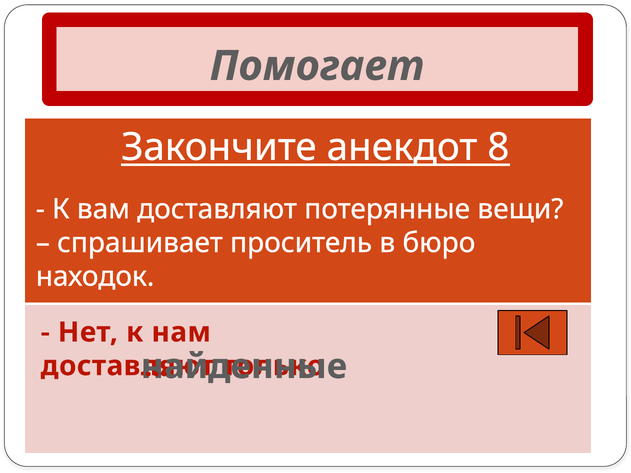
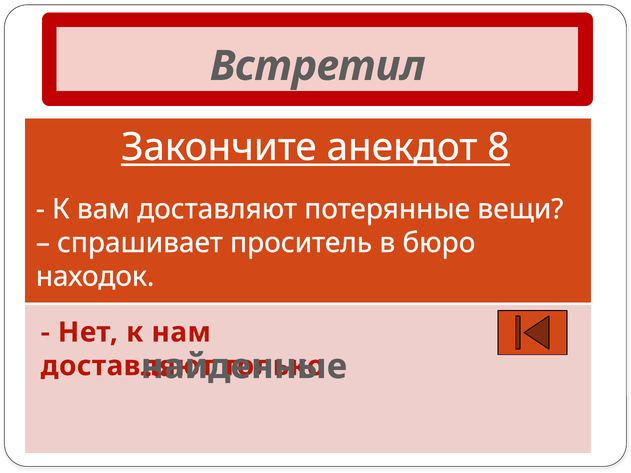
Помогает: Помогает -> Встретил (318, 66)
